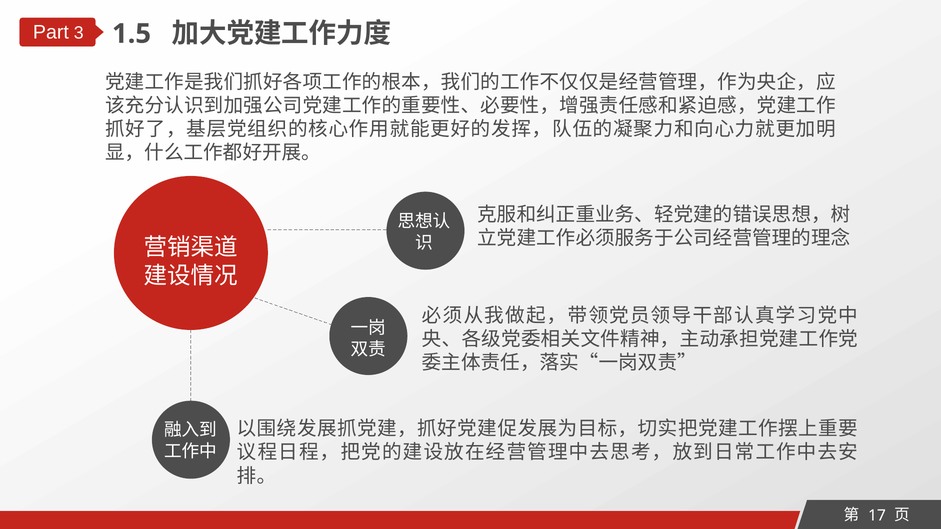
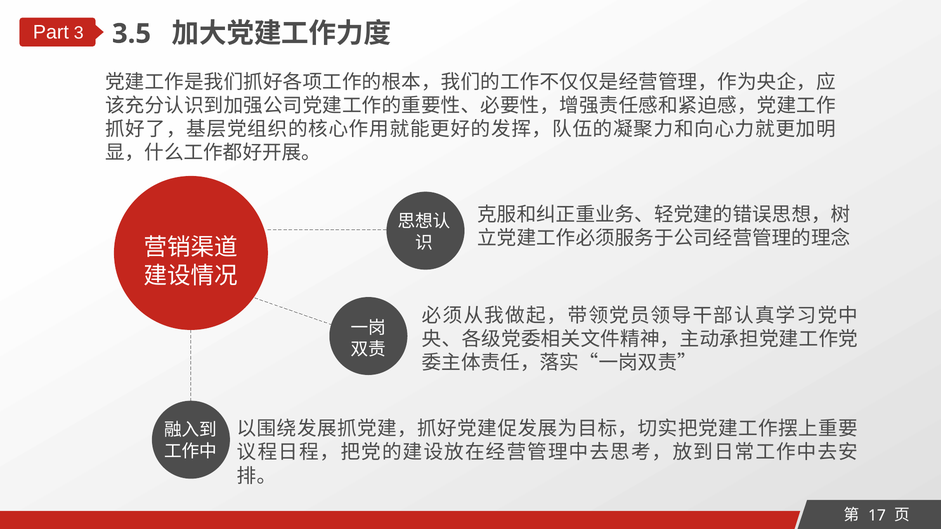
1.5: 1.5 -> 3.5 (132, 34)
